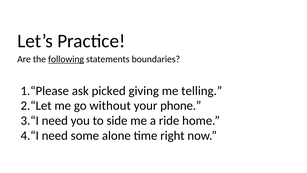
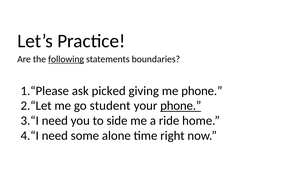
me telling: telling -> phone (202, 91)
without: without -> student (110, 106)
phone underline: none -> present (181, 106)
